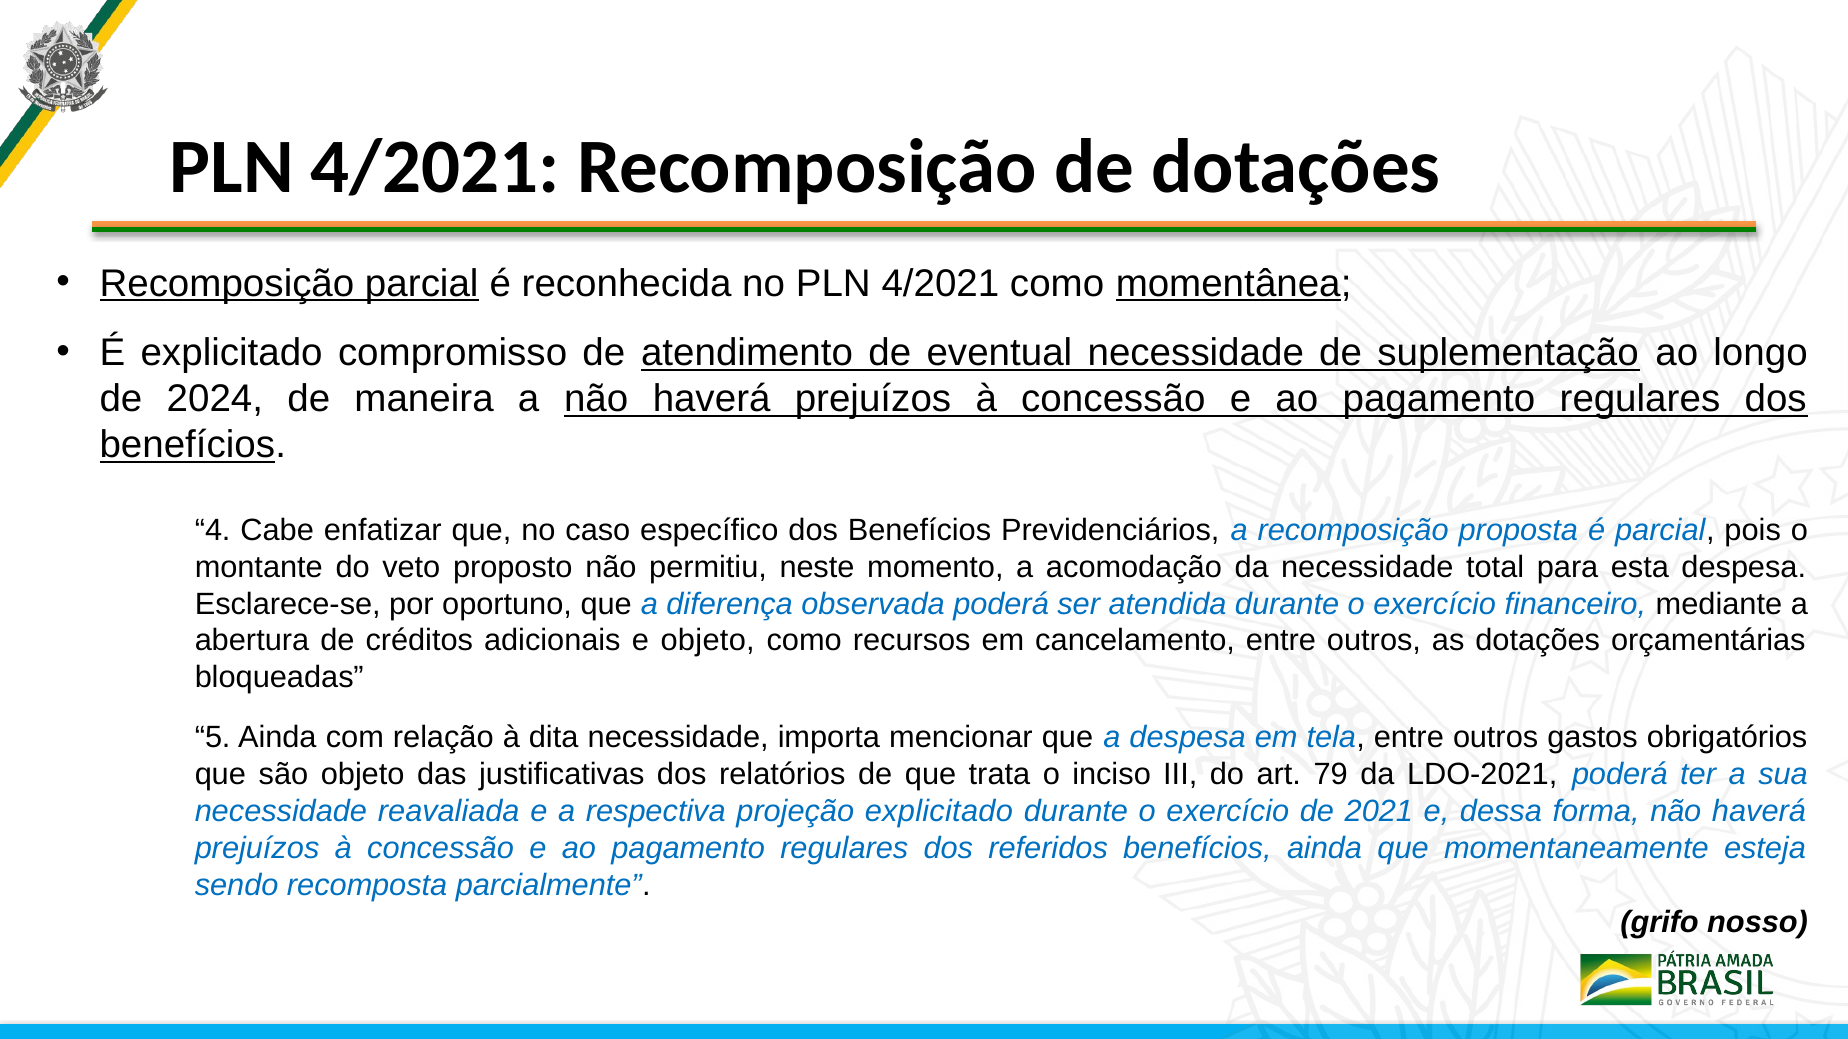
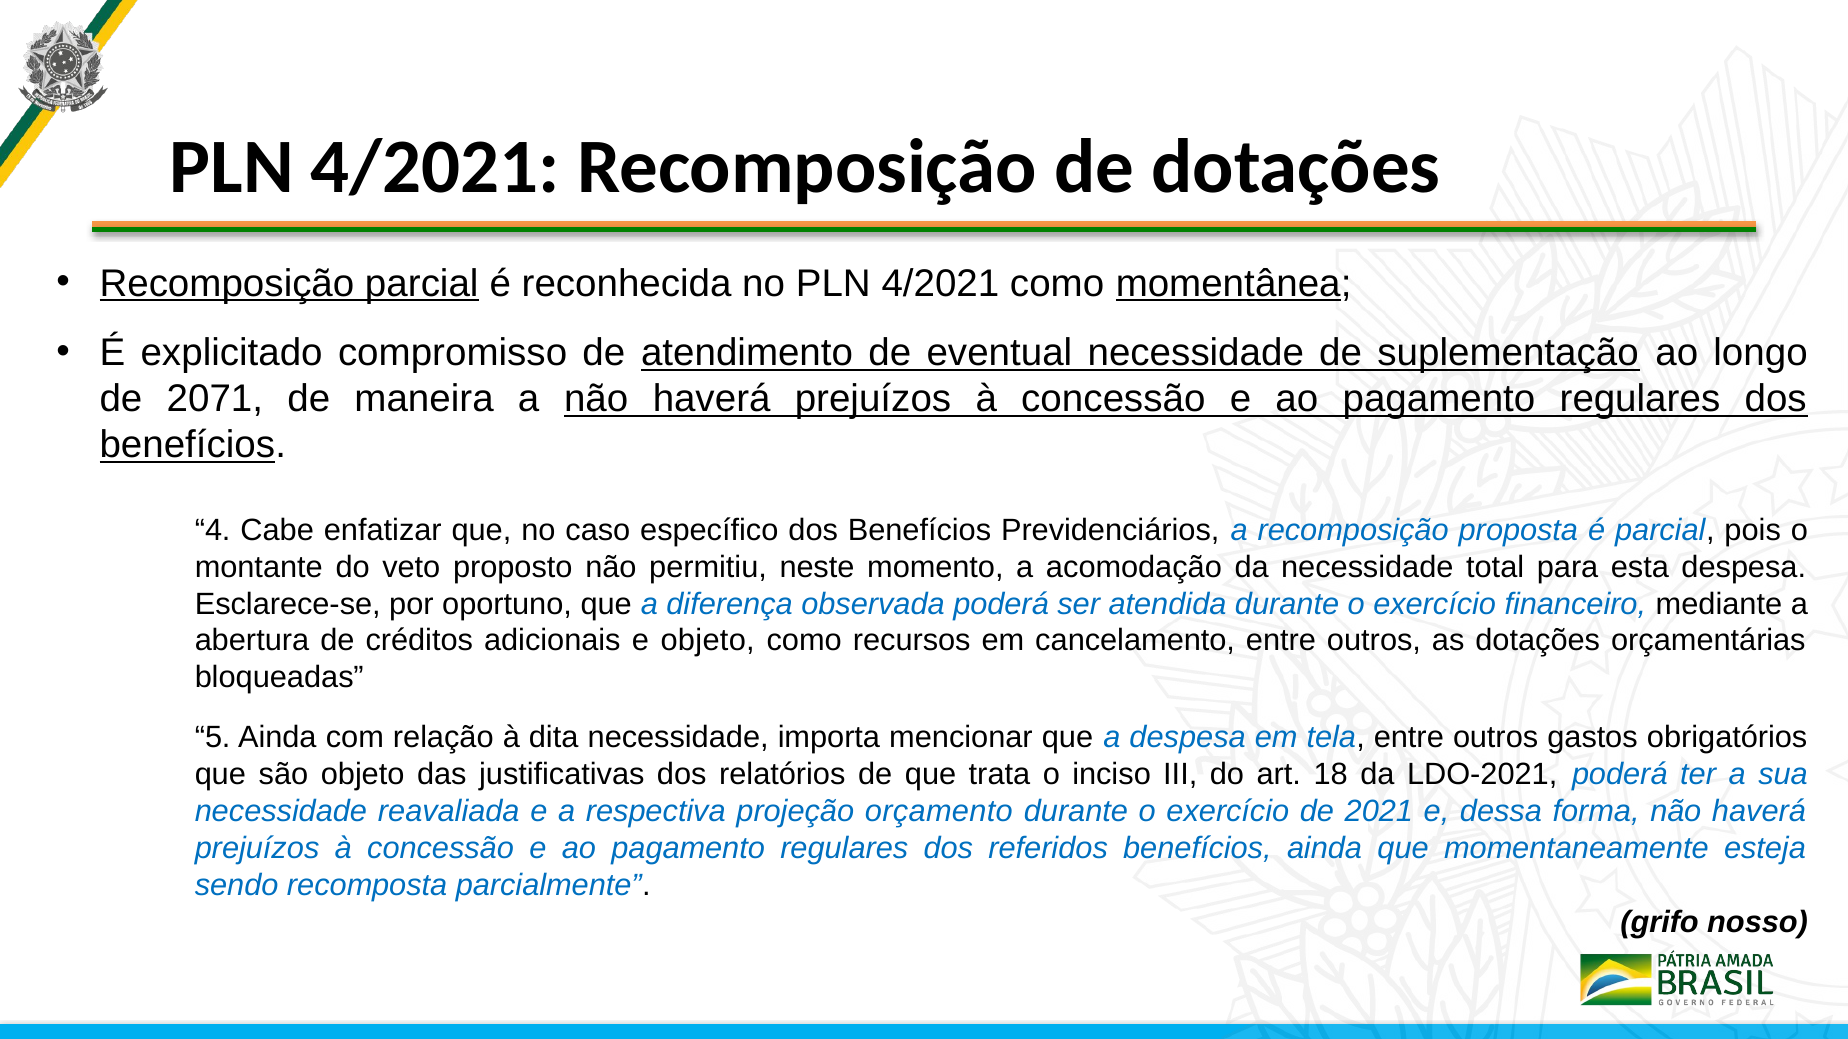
2024: 2024 -> 2071 (215, 399)
79: 79 -> 18 (1331, 775)
projeção explicitado: explicitado -> orçamento (939, 812)
